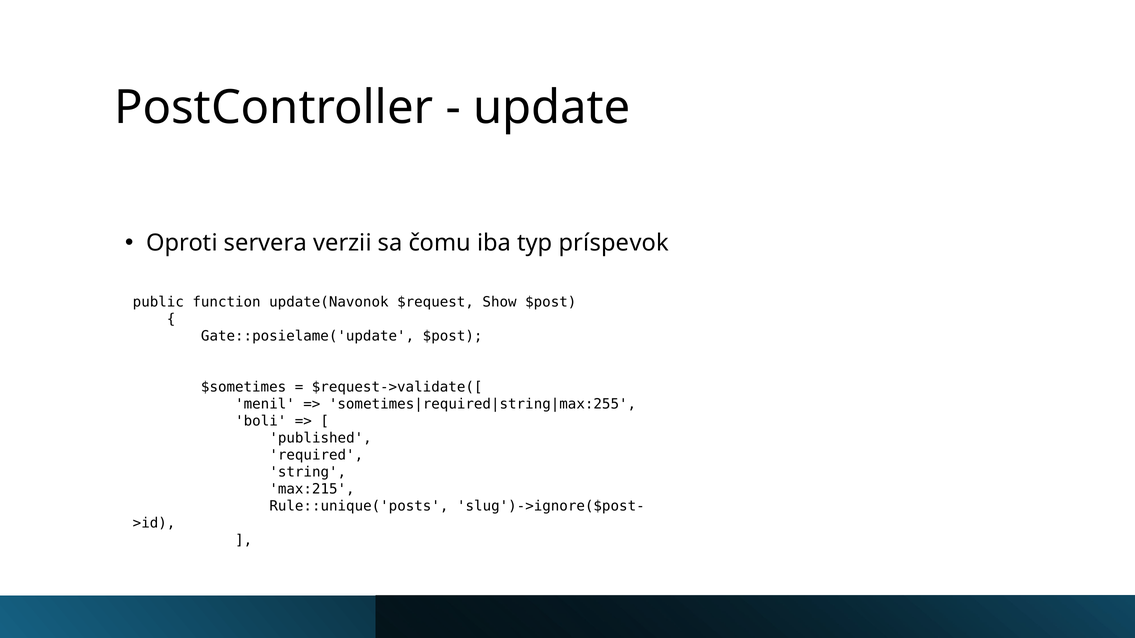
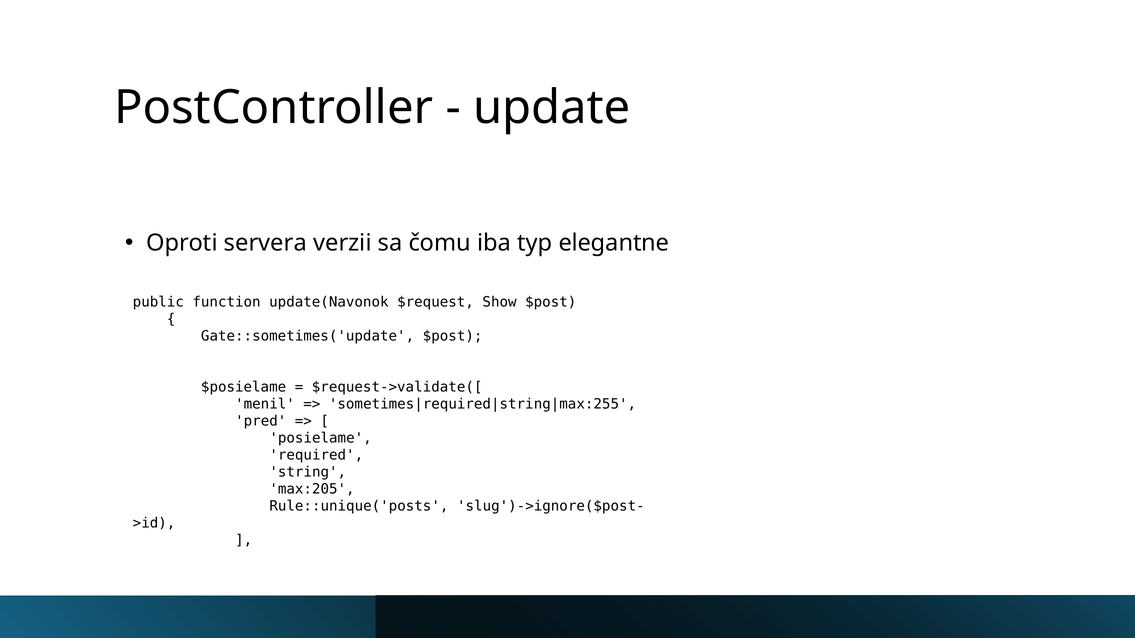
príspevok: príspevok -> elegantne (614, 243)
Gate::posielame('update: Gate::posielame('update -> Gate::sometimes('update (308, 336)
$sometimes: $sometimes -> $posielame (244, 387)
boli: boli -> pred (261, 421)
published: published -> posielame (321, 438)
max:215: max:215 -> max:205 (312, 489)
